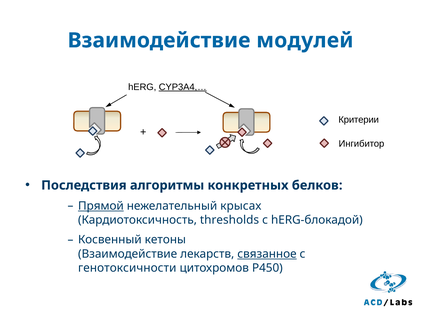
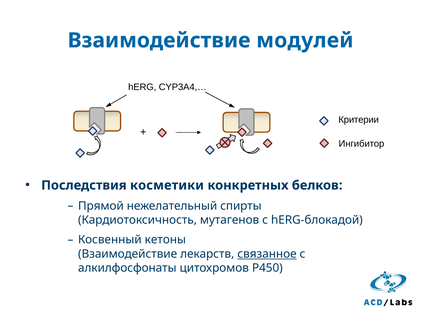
CYP3A4,… underline: present -> none (183, 87)
алгоритмы: алгоритмы -> косметики (167, 186)
Прямой underline: present -> none (101, 206)
крысах: крысах -> спирты (241, 206)
thresholds: thresholds -> мутагенов (230, 220)
генотоксичности: генотоксичности -> алкилфосфонаты (127, 268)
